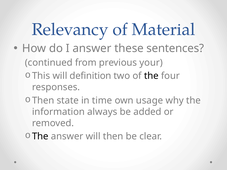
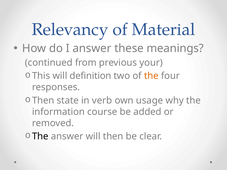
sentences: sentences -> meanings (175, 48)
the colour: black -> orange (151, 76)
time: time -> verb (102, 101)
always: always -> course (102, 112)
